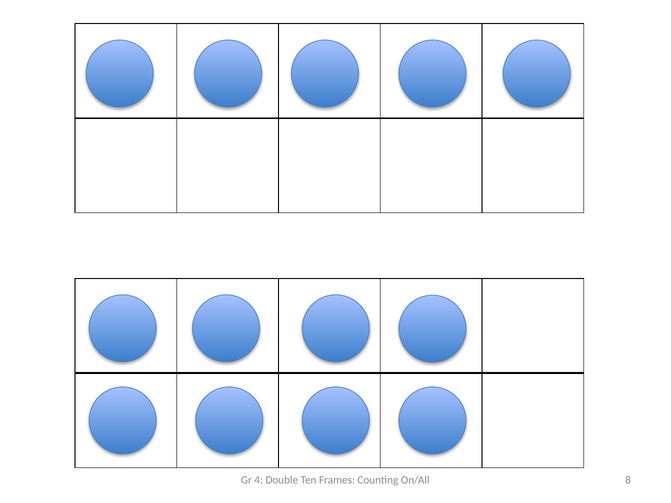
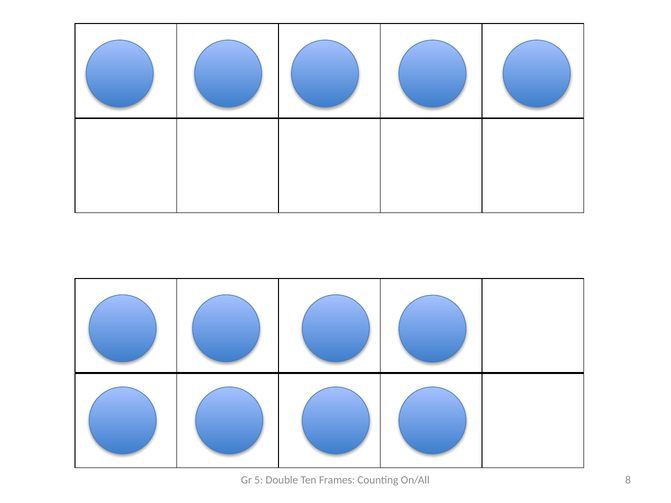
4: 4 -> 5 (259, 480)
